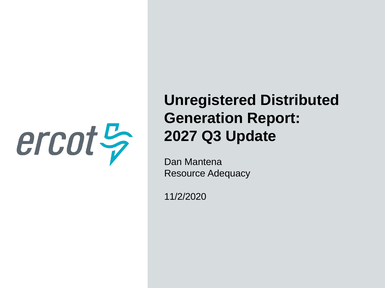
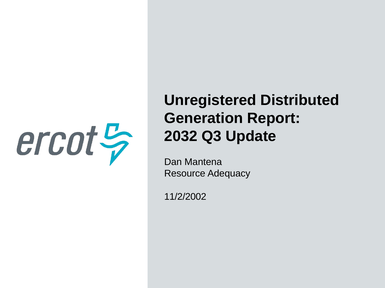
2027: 2027 -> 2032 (181, 137)
11/2/2020: 11/2/2020 -> 11/2/2002 (185, 197)
